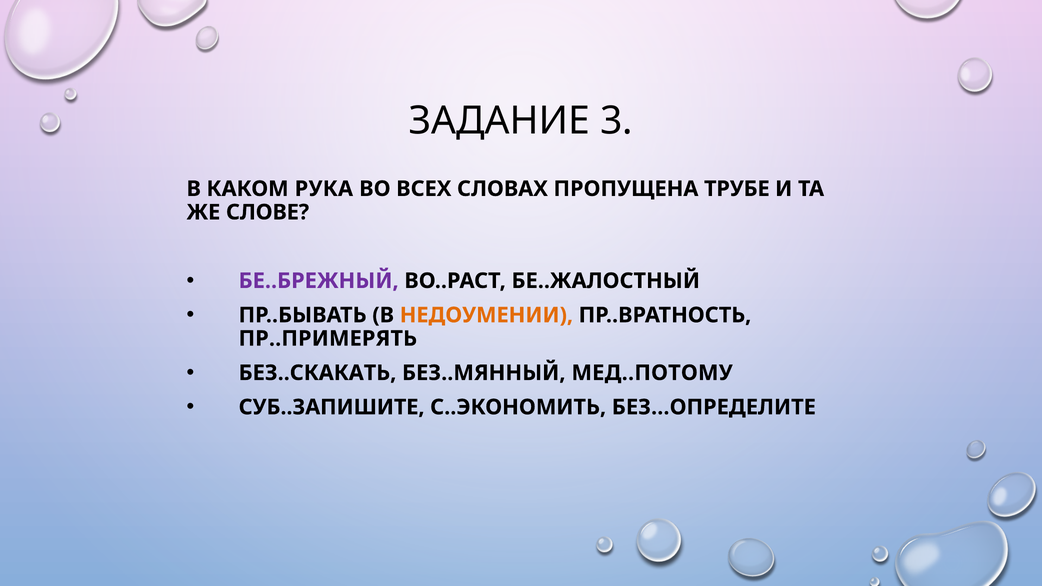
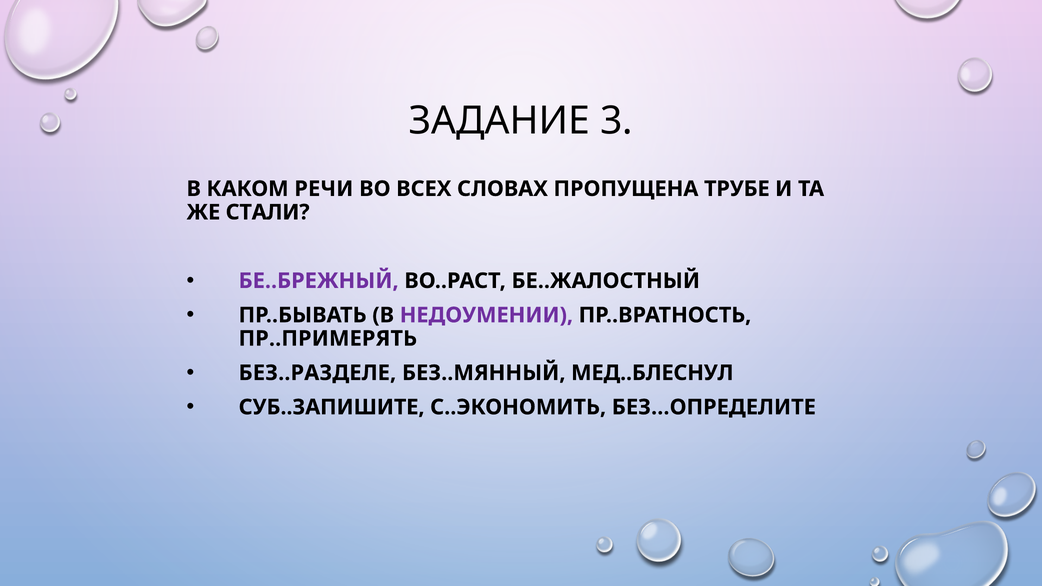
РУКА: РУКА -> РЕЧИ (324, 189)
СЛОВЕ: СЛОВЕ -> СТАЛИ (268, 212)
НЕДОУМЕНИИ colour: orange -> purple (486, 315)
БЕЗ..СКАКАТЬ: БЕЗ..СКАКАТЬ -> БЕЗ..РАЗДЕЛЕ (317, 373)
МЕД..ПОТОМУ: МЕД..ПОТОМУ -> МЕД..БЛЕСНУЛ (652, 373)
